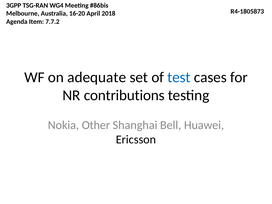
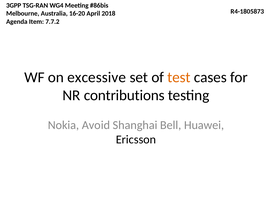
adequate: adequate -> excessive (97, 77)
test colour: blue -> orange (179, 77)
Other: Other -> Avoid (96, 125)
